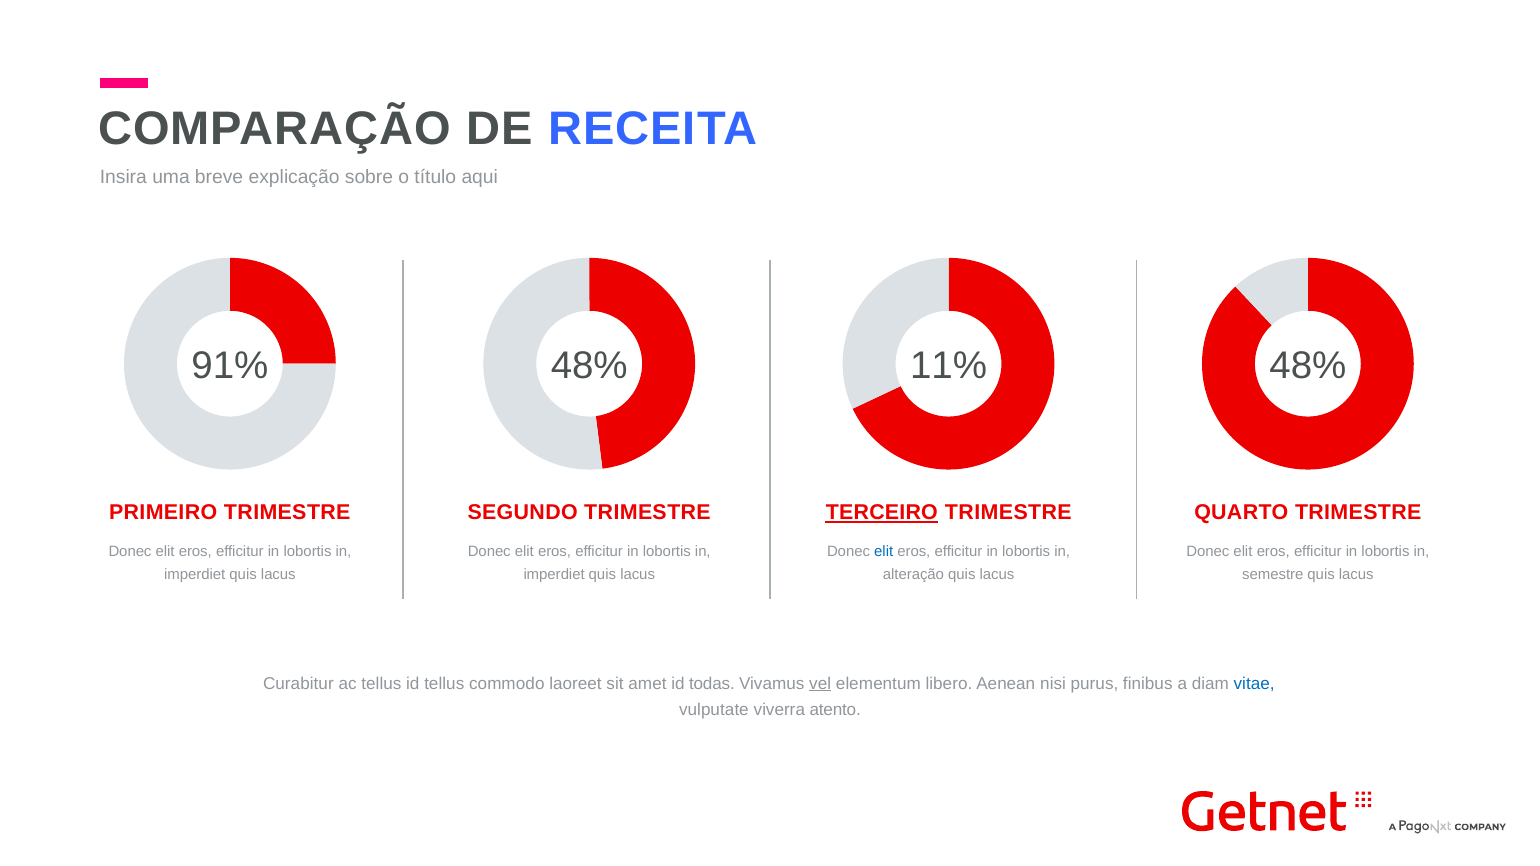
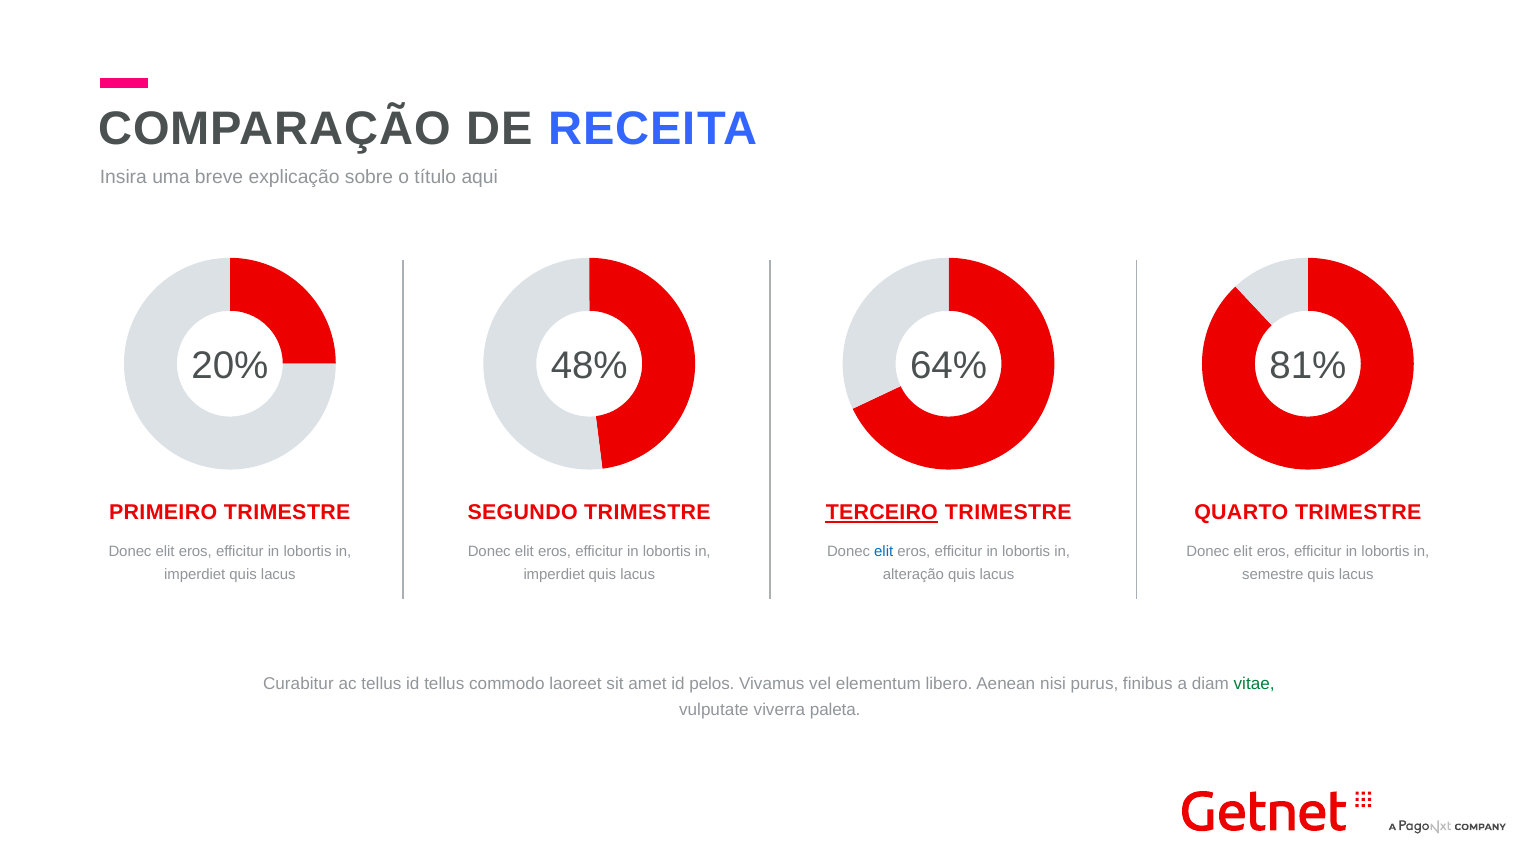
91%: 91% -> 20% (230, 366)
11%: 11% -> 64% (949, 366)
48%: 48% -> 81% (1308, 366)
todas: todas -> pelos (712, 684)
vel underline: present -> none (820, 684)
vitae colour: blue -> green (1254, 684)
atento: atento -> paleta (835, 710)
